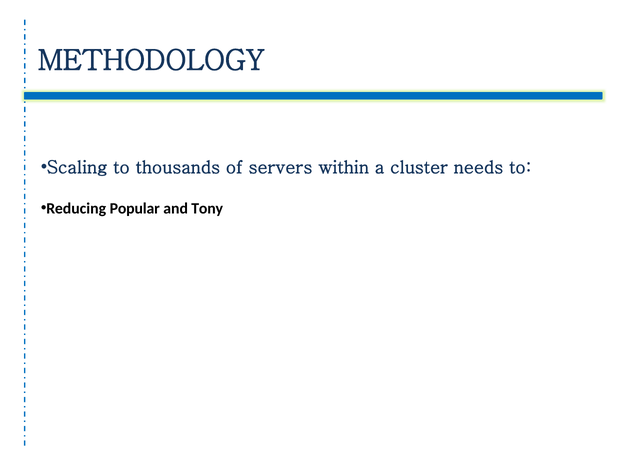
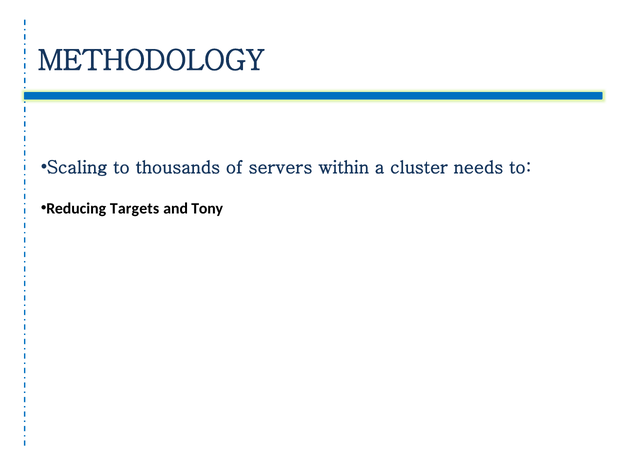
Popular: Popular -> Targets (135, 208)
